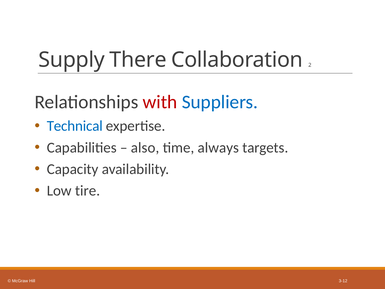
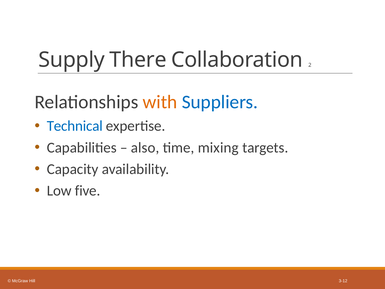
with colour: red -> orange (160, 102)
always: always -> mixing (218, 147)
tire: tire -> five (88, 190)
